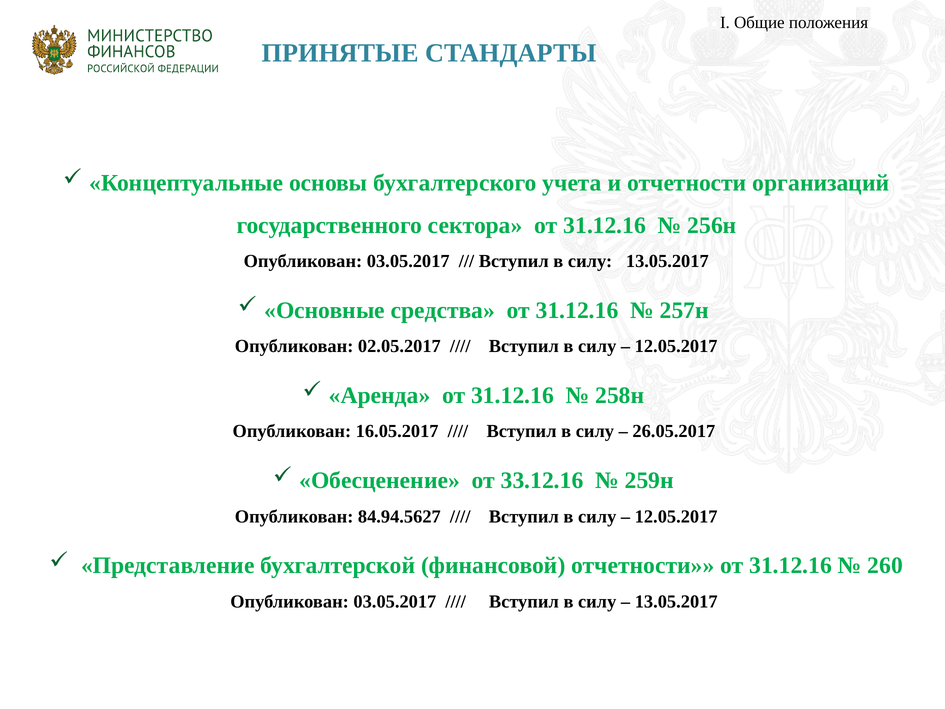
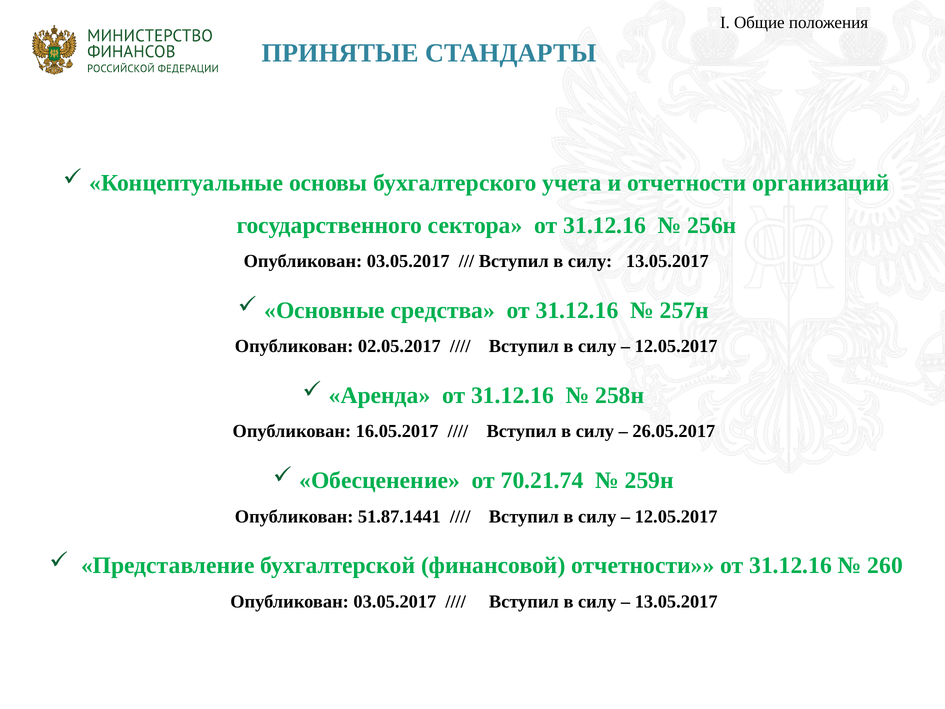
33.12.16: 33.12.16 -> 70.21.74 (542, 480)
84.94.5627: 84.94.5627 -> 51.87.1441 (399, 516)
